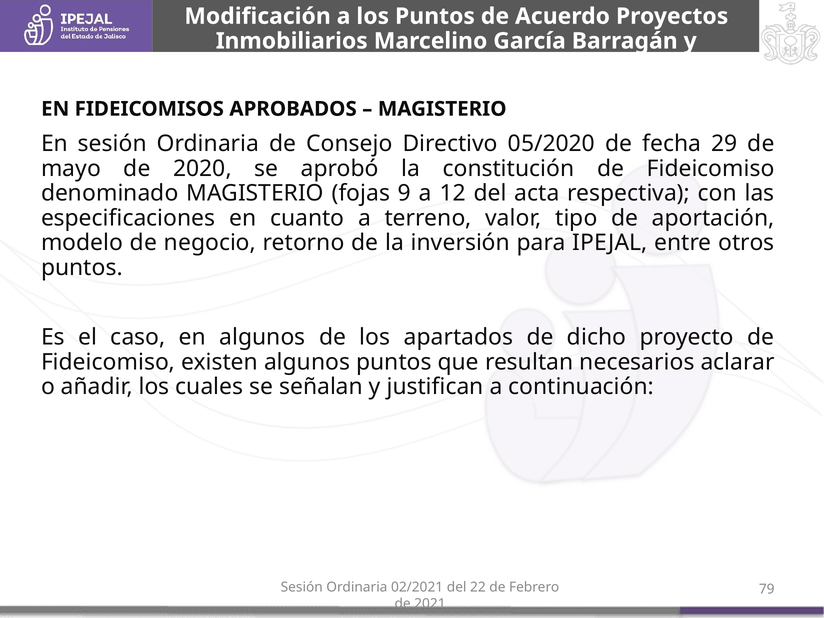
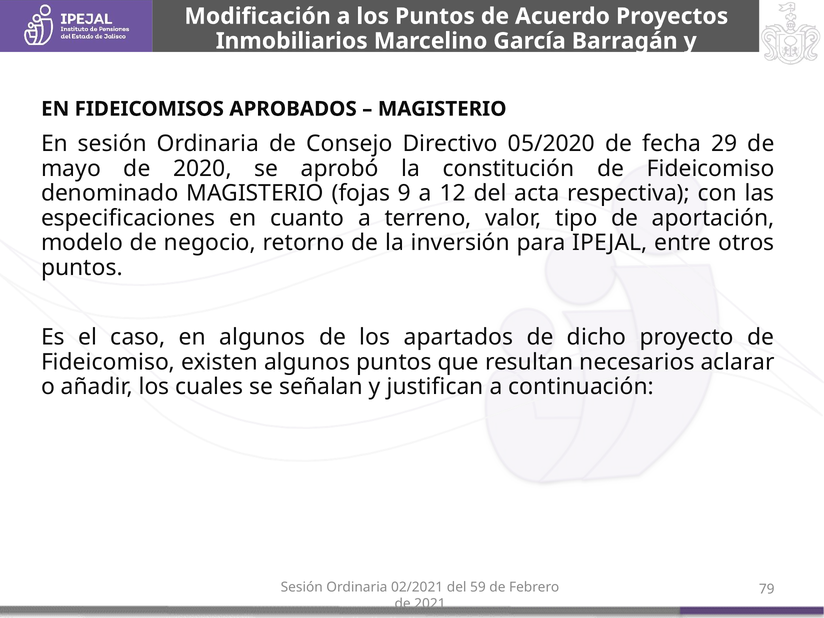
22: 22 -> 59 (478, 587)
